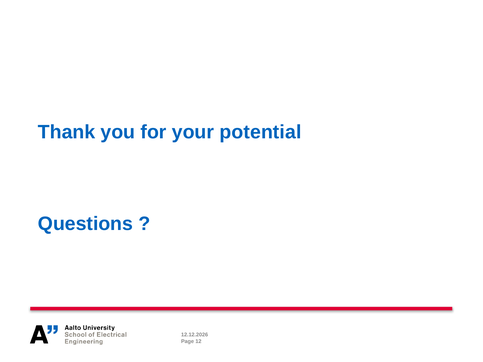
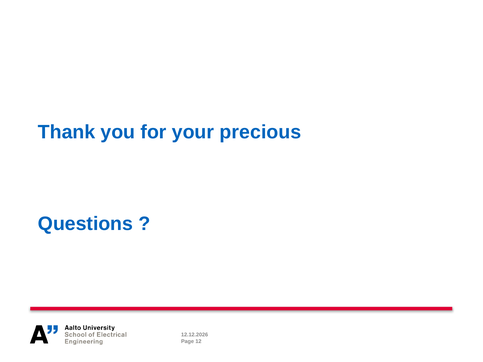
potential: potential -> precious (260, 132)
